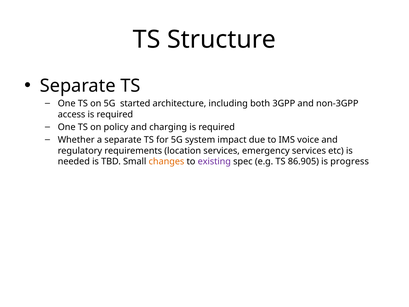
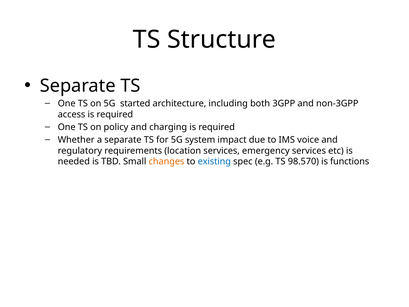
existing colour: purple -> blue (214, 161)
86.905: 86.905 -> 98.570 (303, 161)
progress: progress -> functions (350, 161)
